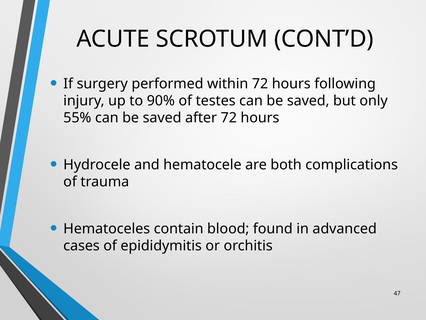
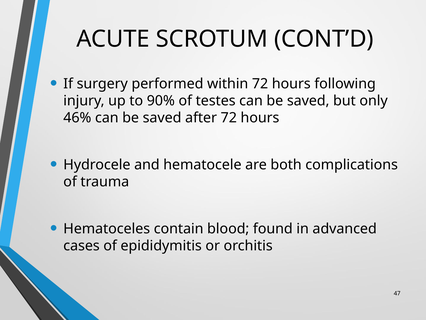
55%: 55% -> 46% (77, 118)
